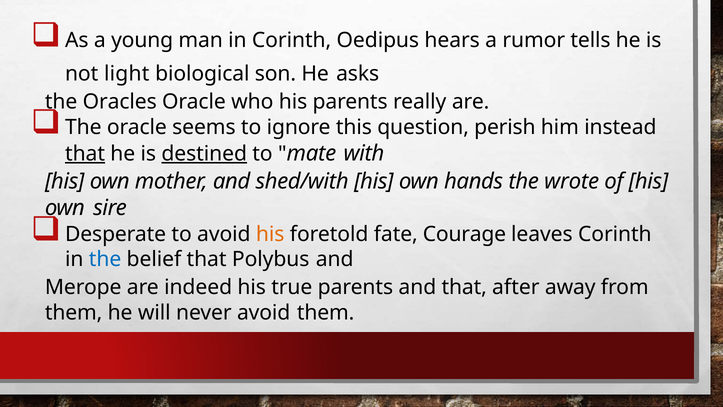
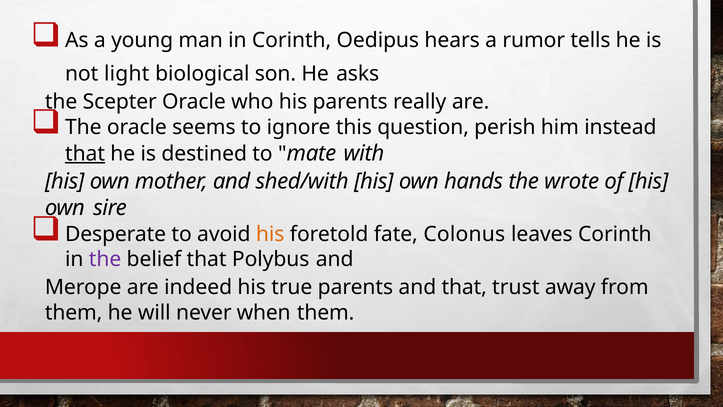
Oracles: Oracles -> Scepter (120, 102)
destined underline: present -> none (204, 154)
Courage: Courage -> Colonus (464, 234)
the colour: blue -> purple (105, 259)
after: after -> trust (516, 287)
never avoid: avoid -> when (264, 312)
